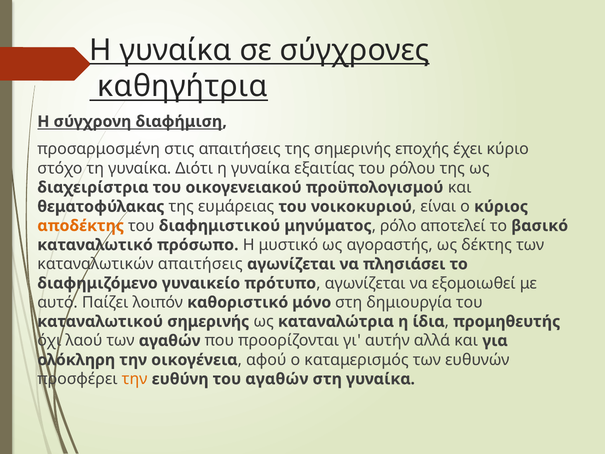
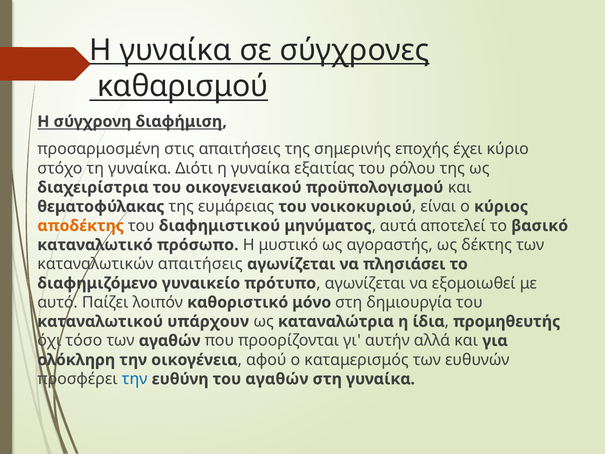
καθηγήτρια: καθηγήτρια -> καθαρισμού (183, 86)
ρόλο: ρόλο -> αυτά (398, 226)
καταναλωτικού σημερινής: σημερινής -> υπάρχουν (208, 321)
λαού: λαού -> τόσο (84, 341)
την colour: orange -> blue (135, 379)
